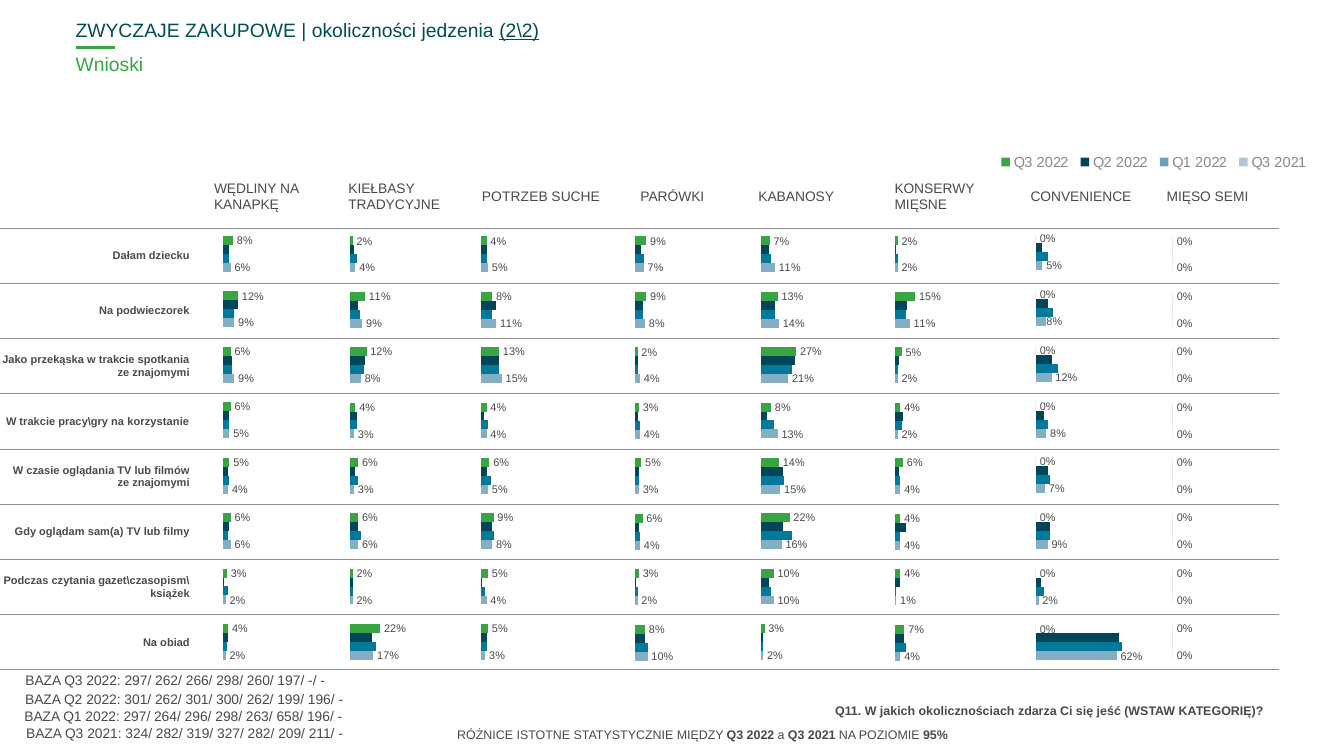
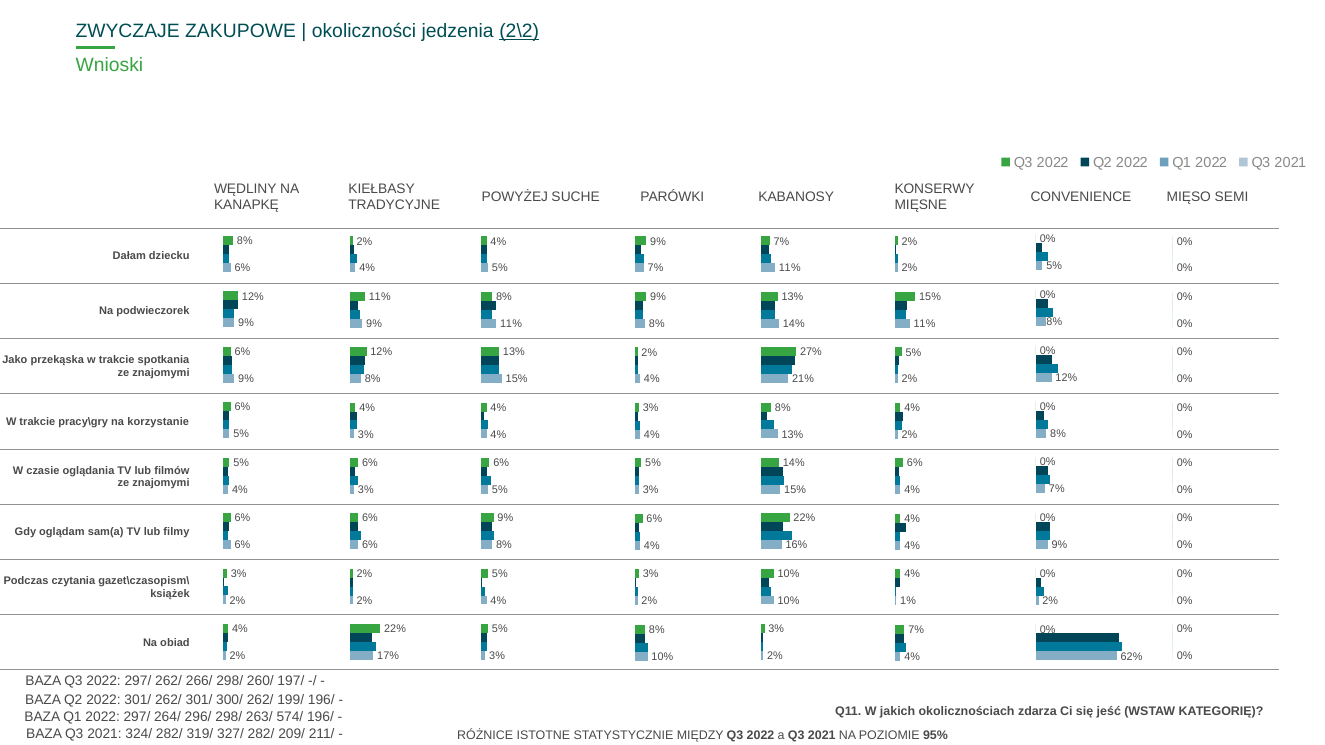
POTRZEB: POTRZEB -> POWYŻEJ (515, 197)
658/: 658/ -> 574/ (290, 717)
